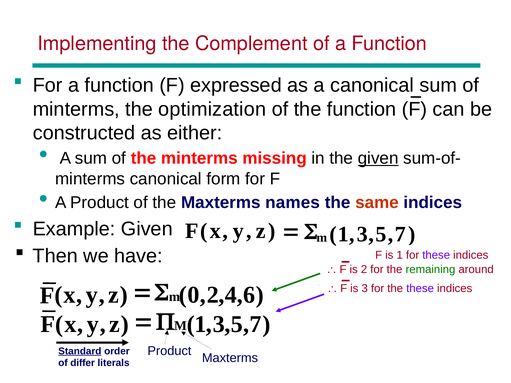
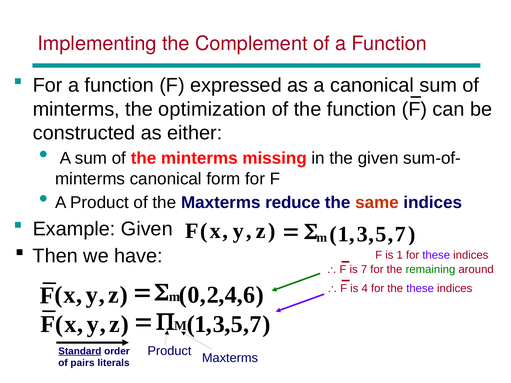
given underline: present -> none (378, 158)
names: names -> reduce (293, 203)
is 2: 2 -> 7 (364, 270)
is 3: 3 -> 4 (365, 289)
differ: differ -> pairs (82, 363)
